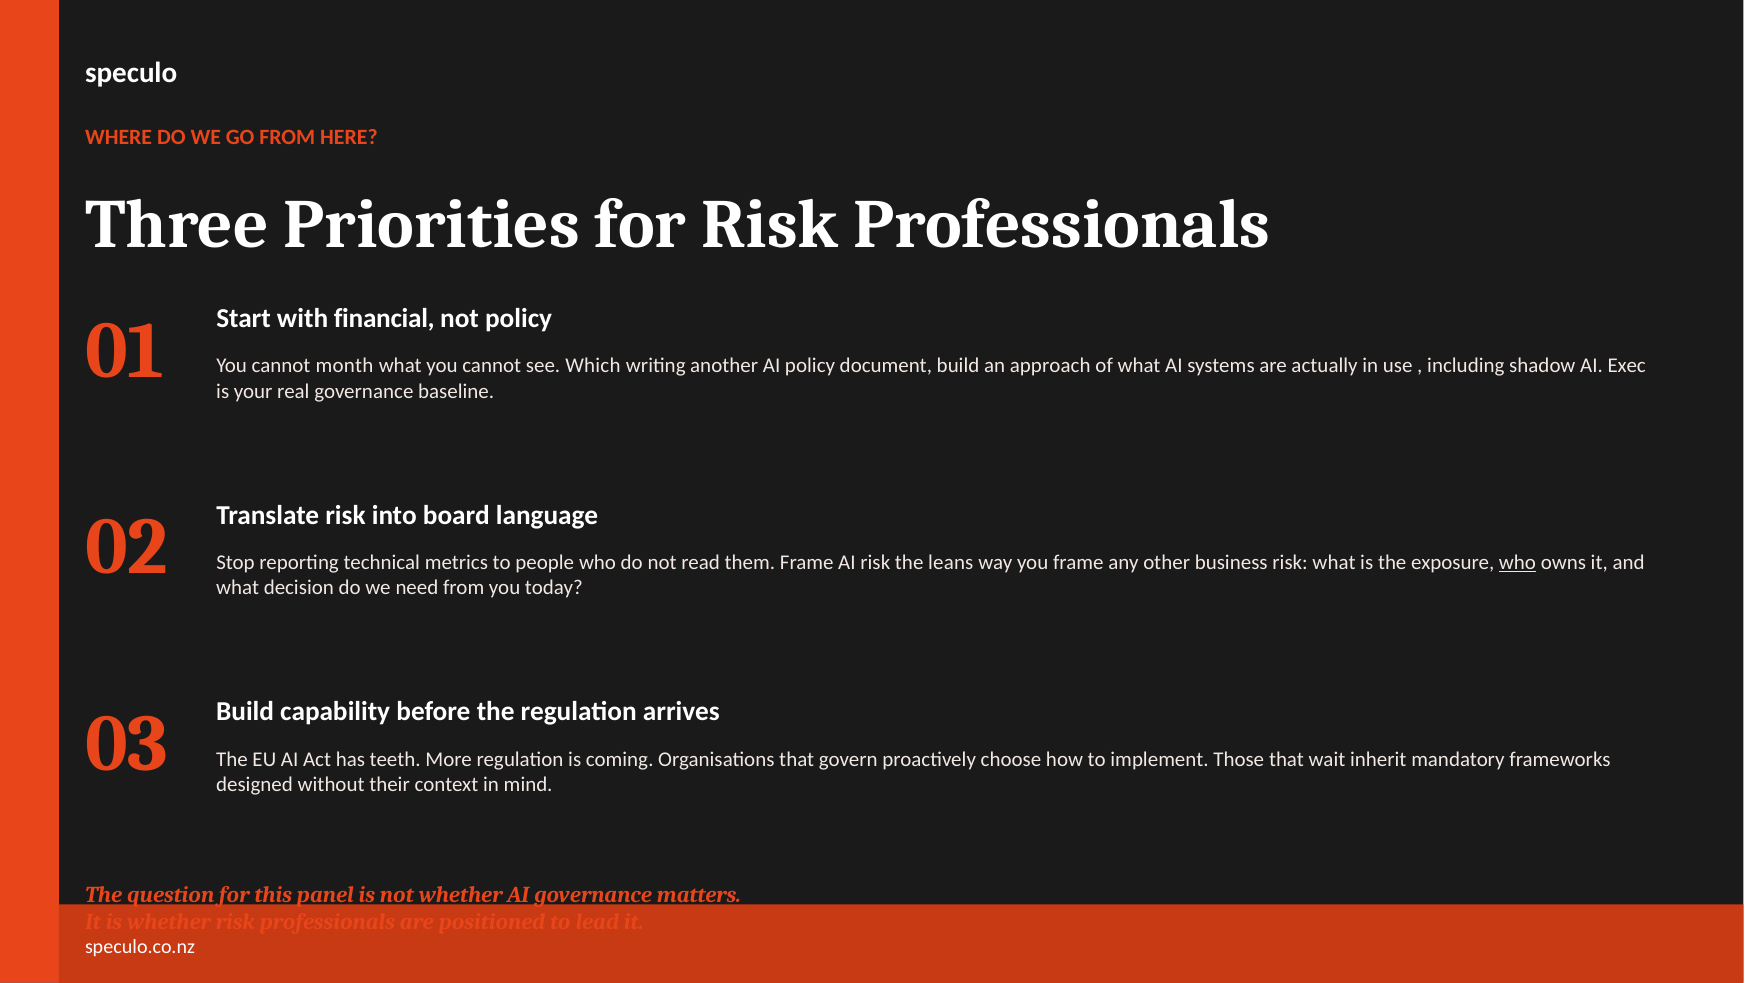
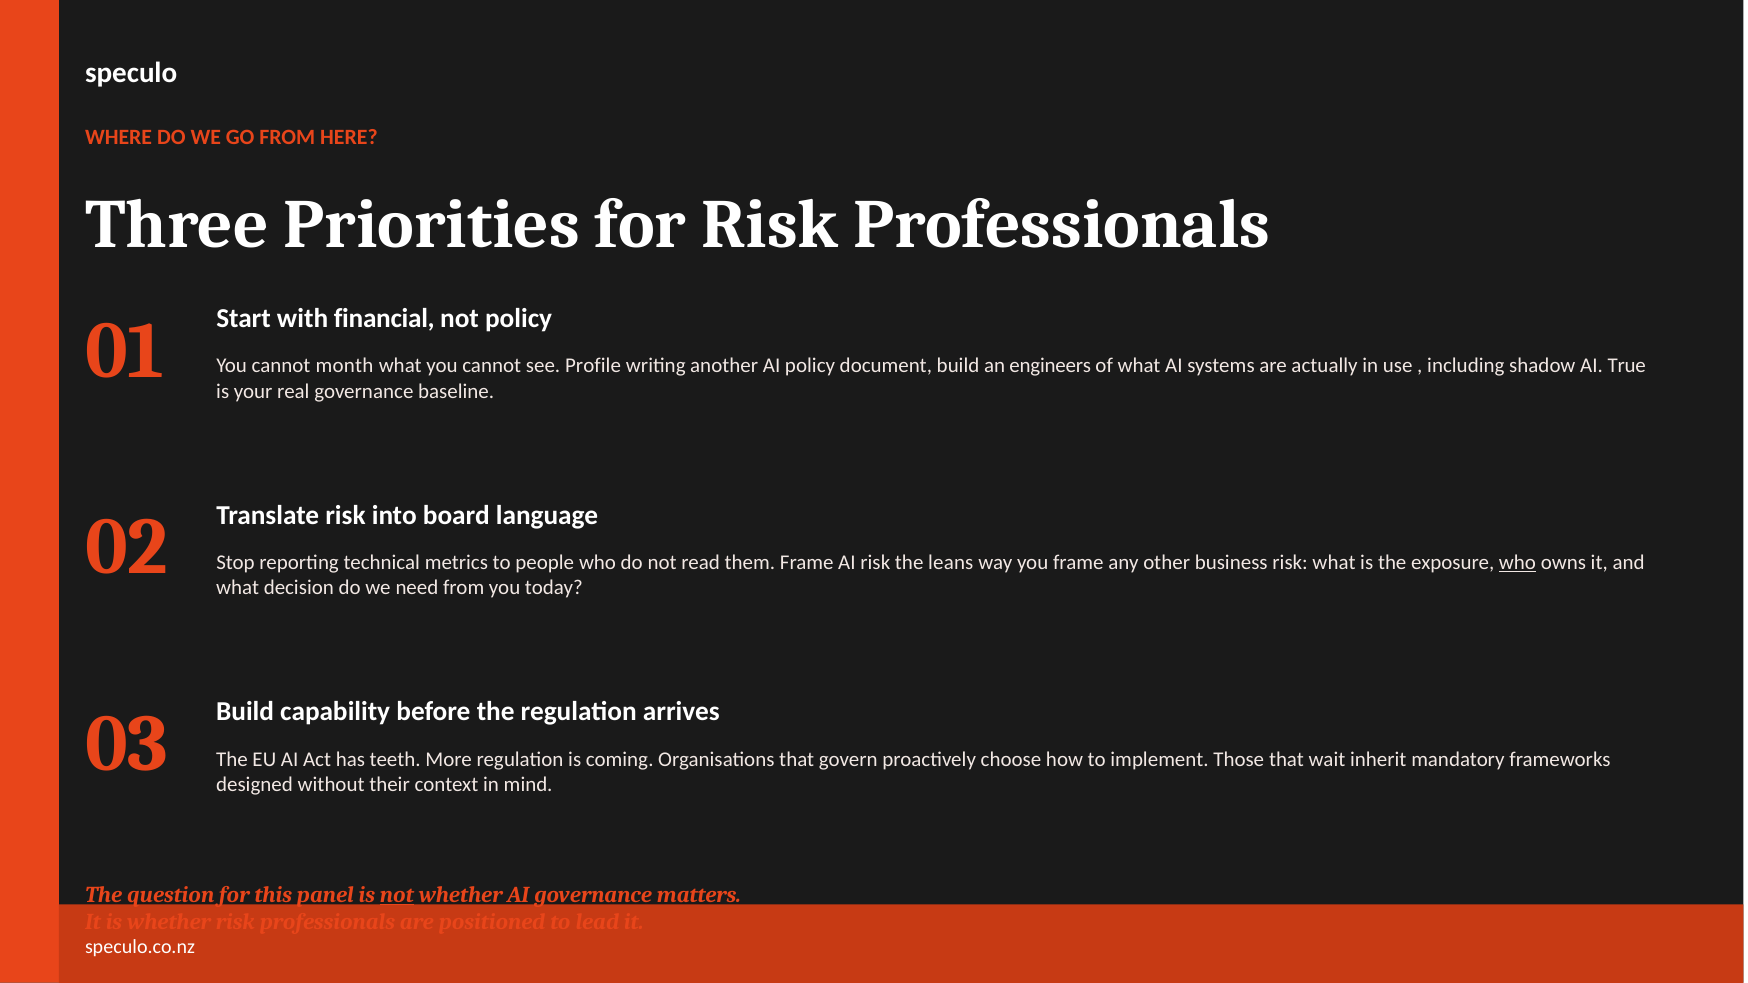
Which: Which -> Profile (593, 366)
approach: approach -> engineers (1050, 366)
Exec: Exec -> True (1627, 366)
not underline: none -> present (397, 895)
